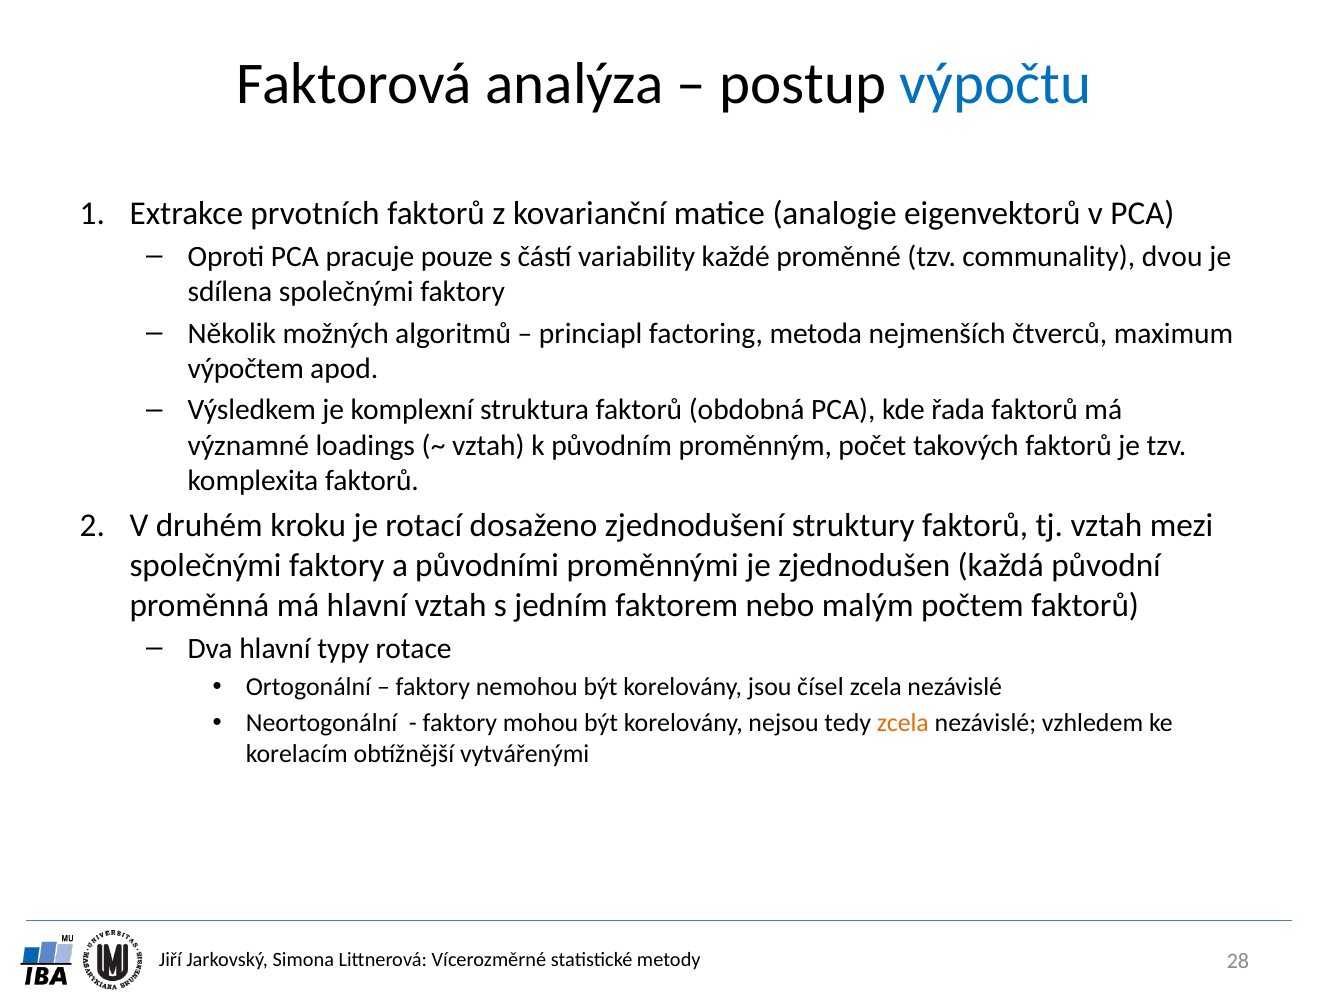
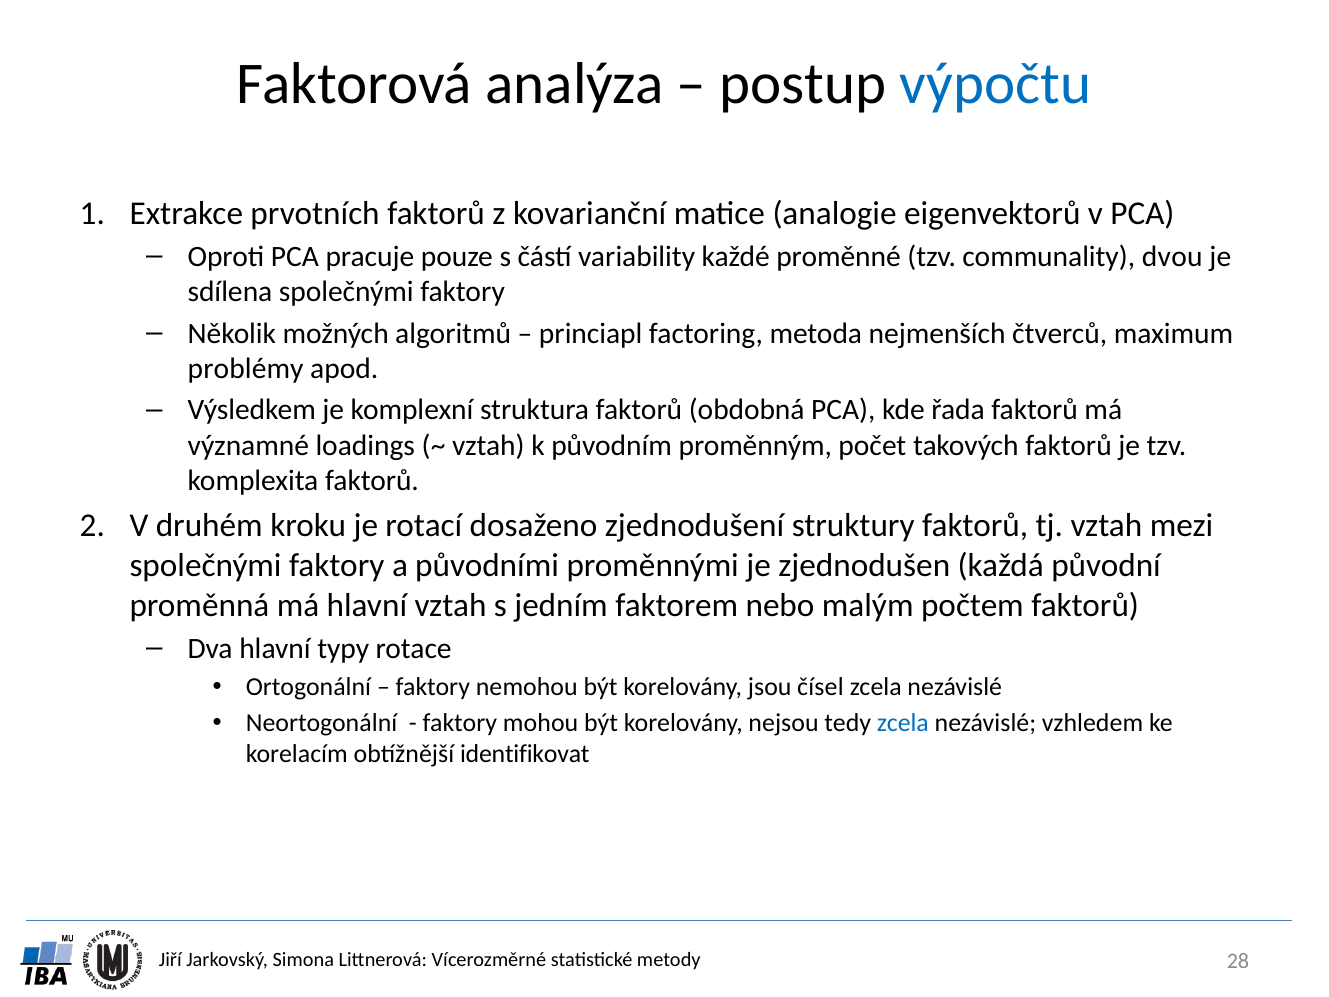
výpočtem: výpočtem -> problémy (246, 369)
zcela colour: orange -> blue (903, 723)
vytvářenými: vytvářenými -> identifikovat (525, 754)
